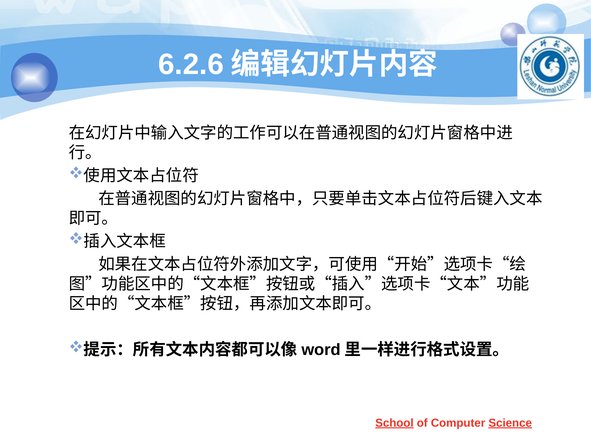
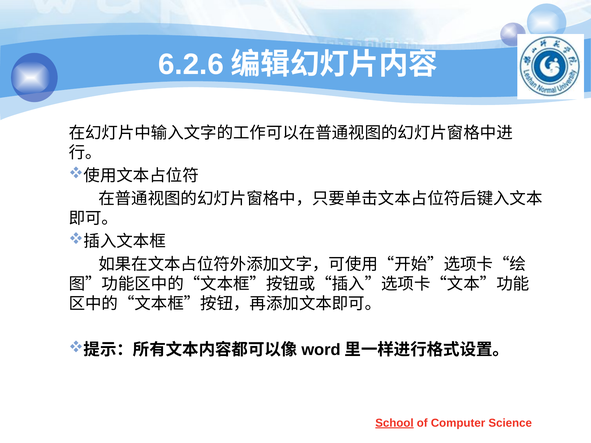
Science underline: present -> none (510, 423)
